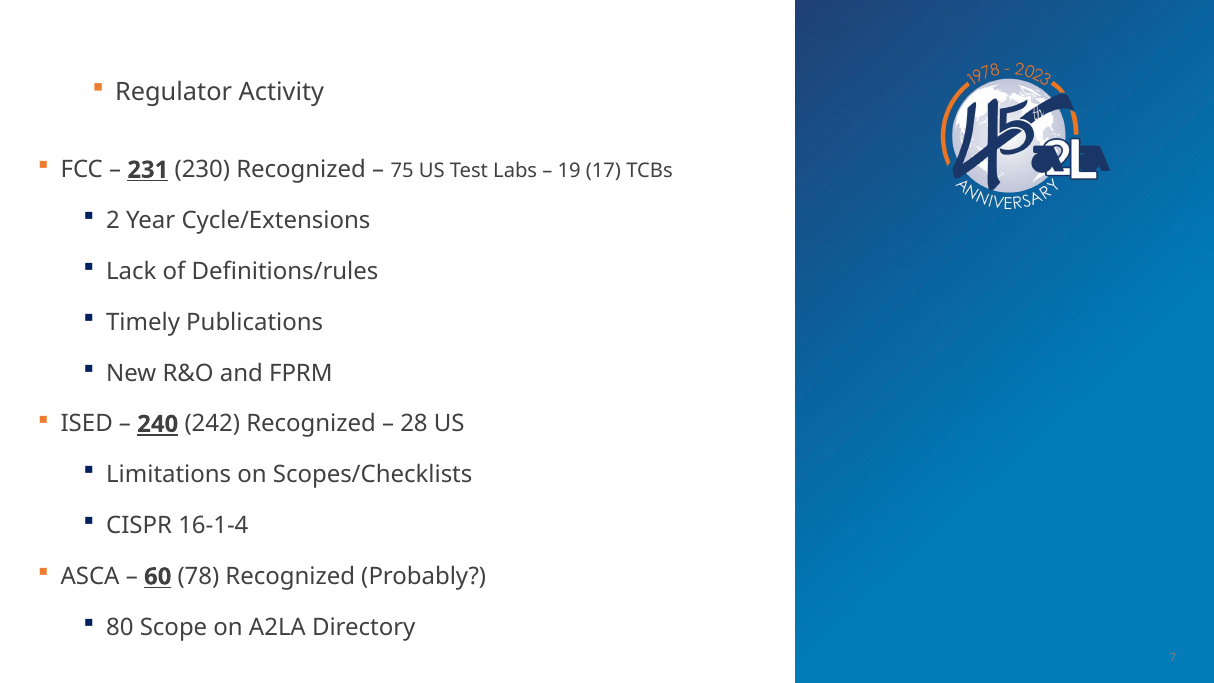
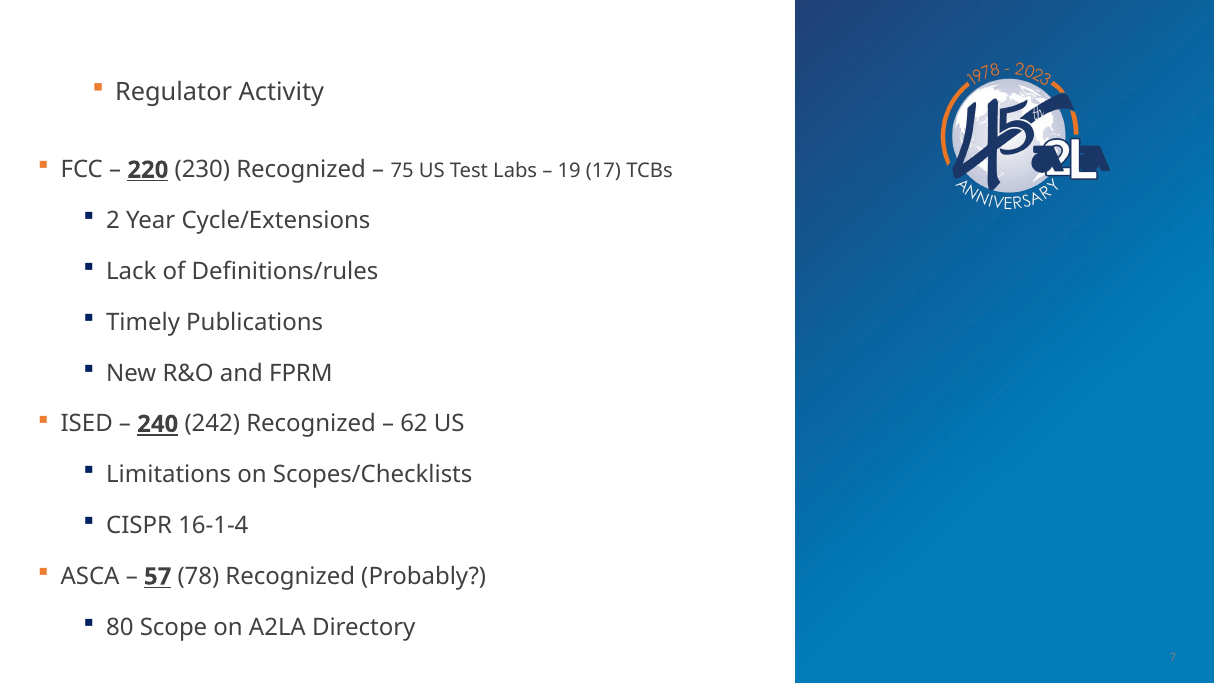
231: 231 -> 220 (148, 170)
28: 28 -> 62 (414, 424)
60: 60 -> 57 (158, 576)
